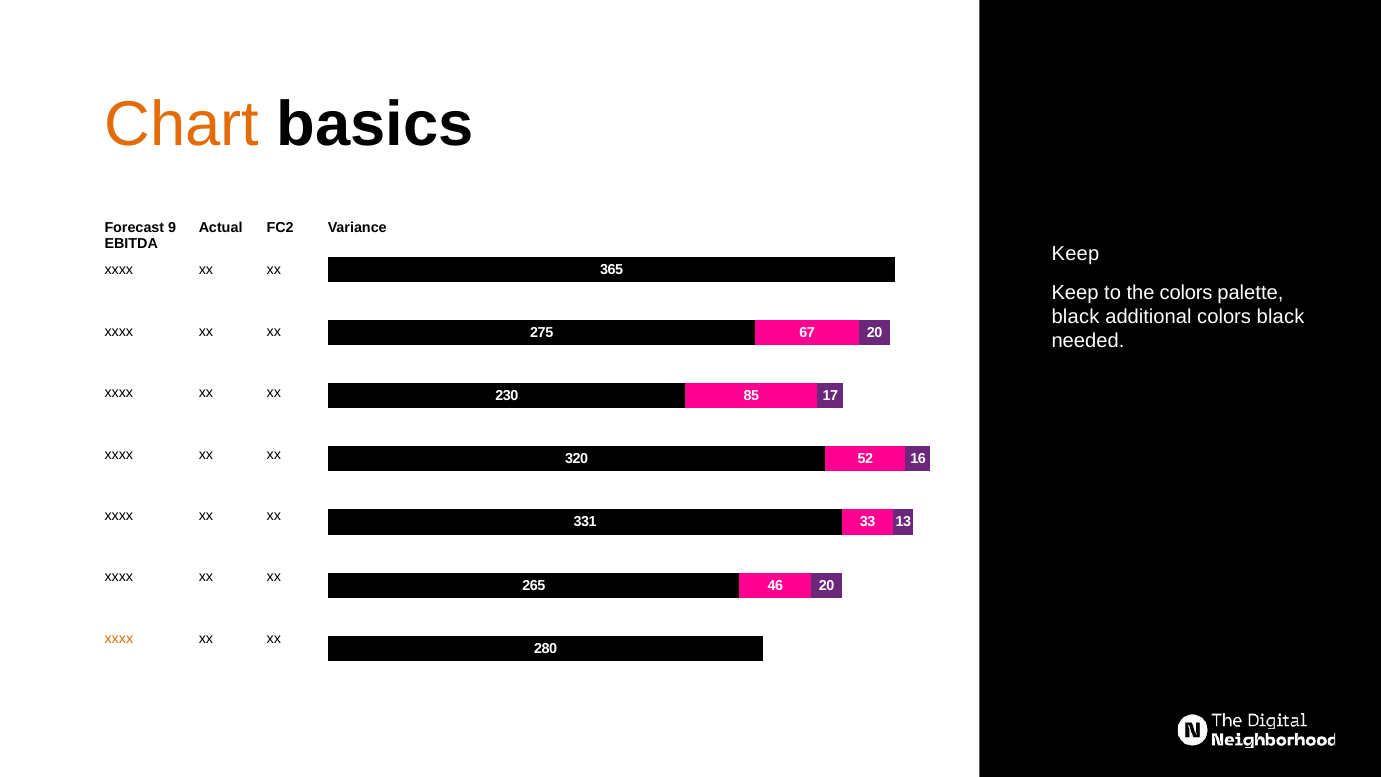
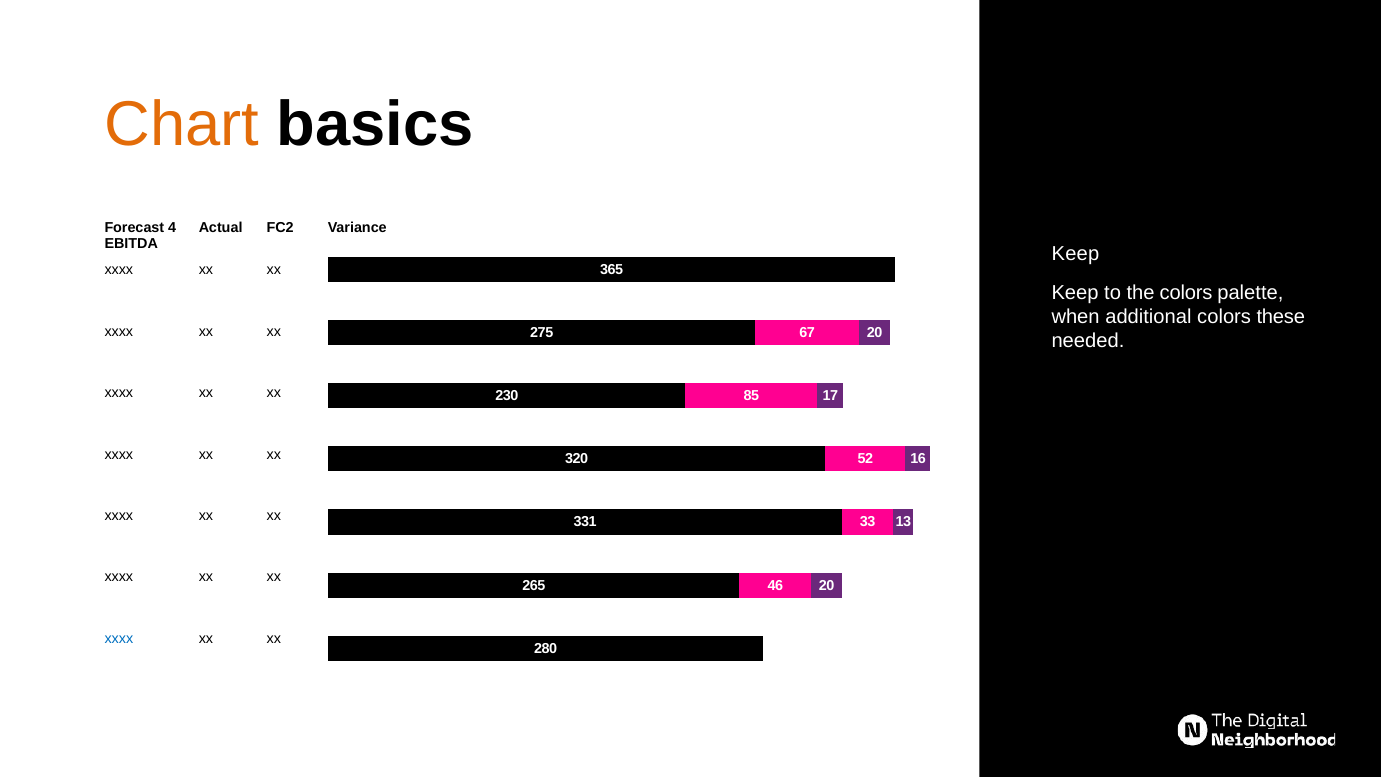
9: 9 -> 4 (172, 227)
black: black -> when (1076, 317)
colors black: black -> these (1281, 317)
xxxx colour: orange -> blue (119, 639)
